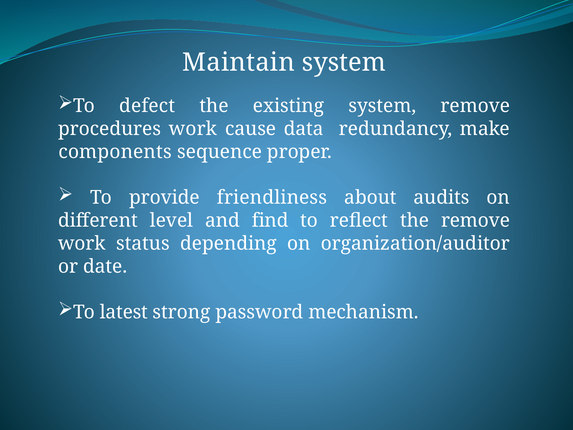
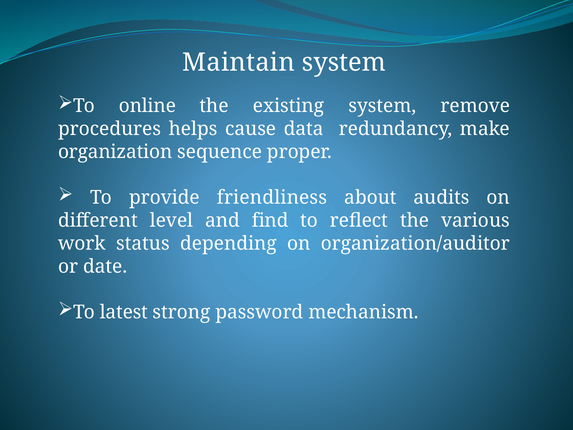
defect: defect -> online (147, 106)
procedures work: work -> helps (193, 129)
components: components -> organization (115, 152)
the remove: remove -> various (475, 220)
